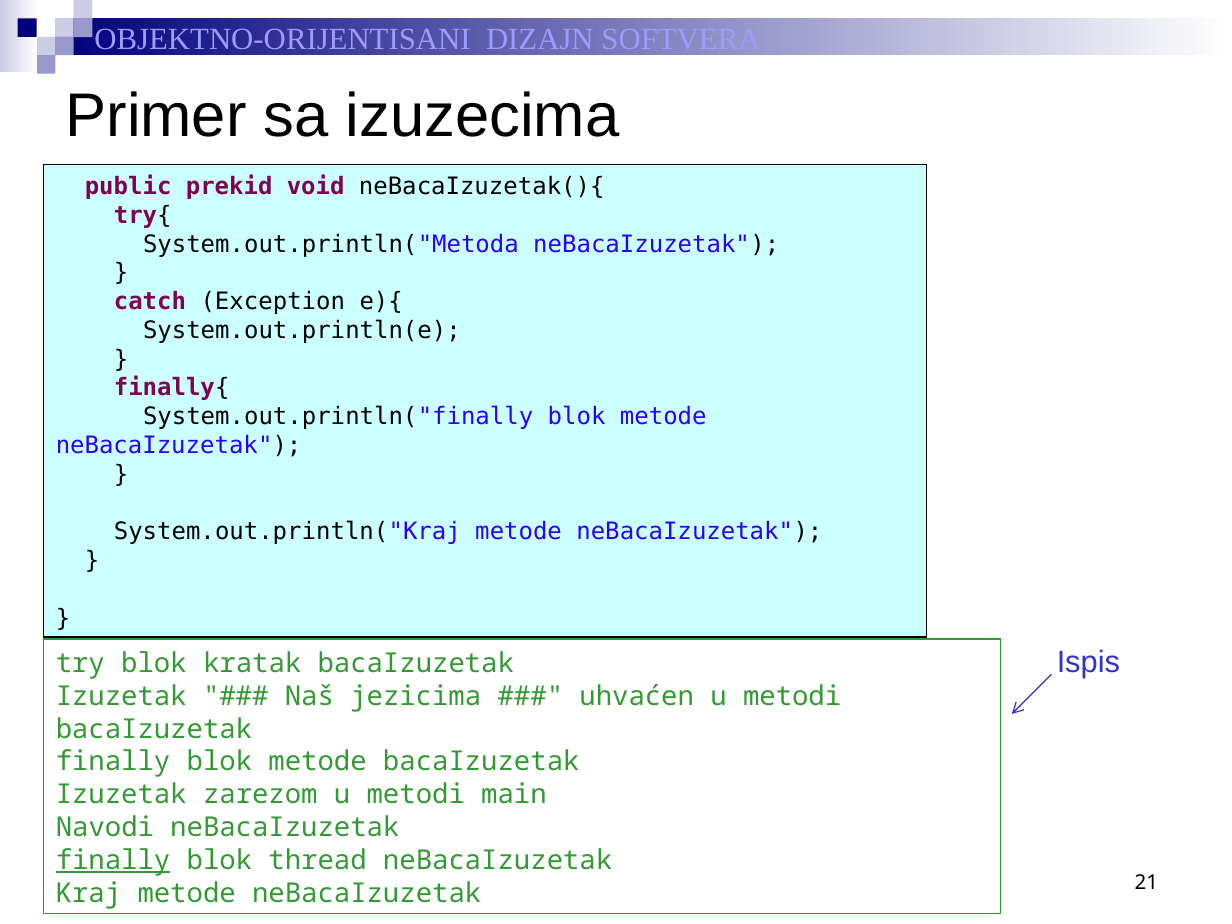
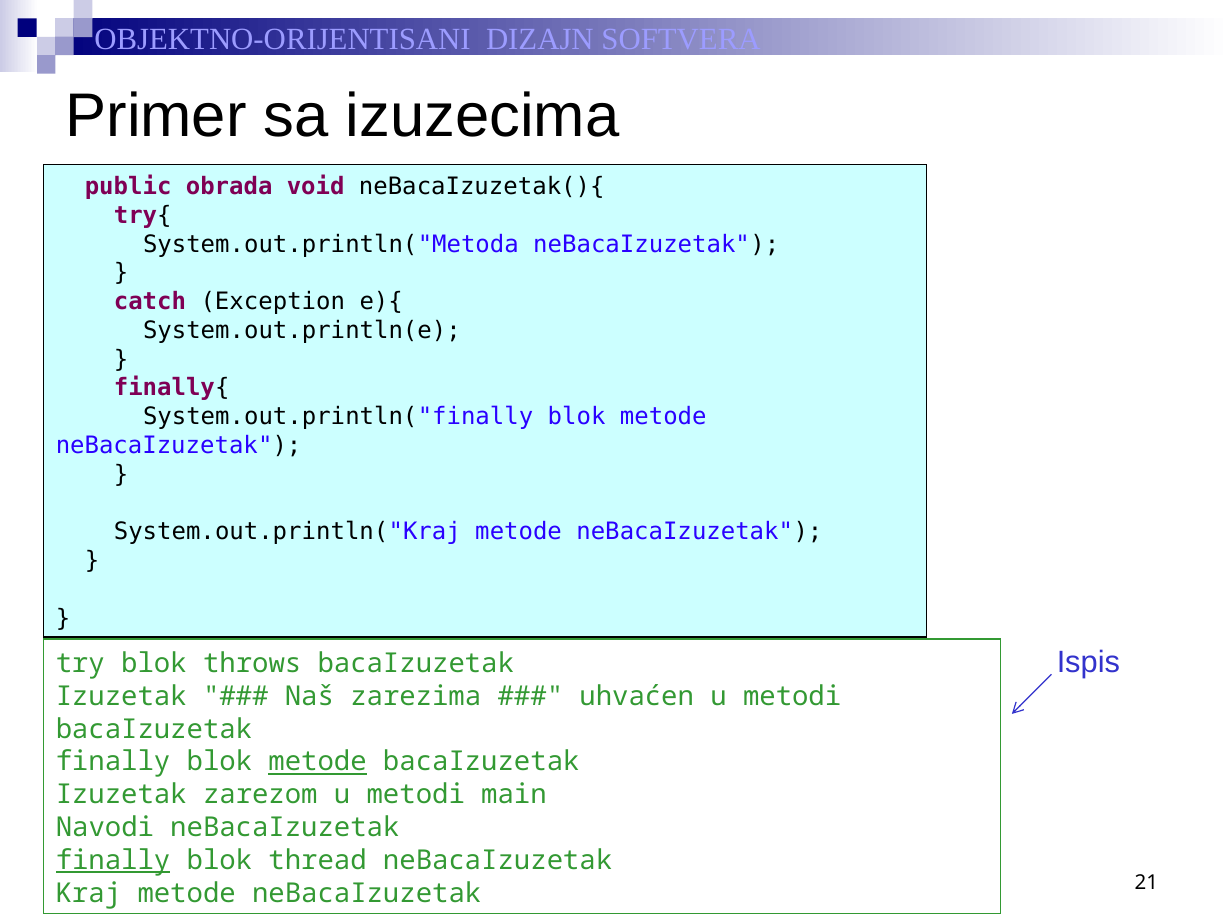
prekid: prekid -> obrada (229, 187)
kratak: kratak -> throws (252, 663)
jezicima: jezicima -> zarezima (416, 696)
metode underline: none -> present (318, 762)
